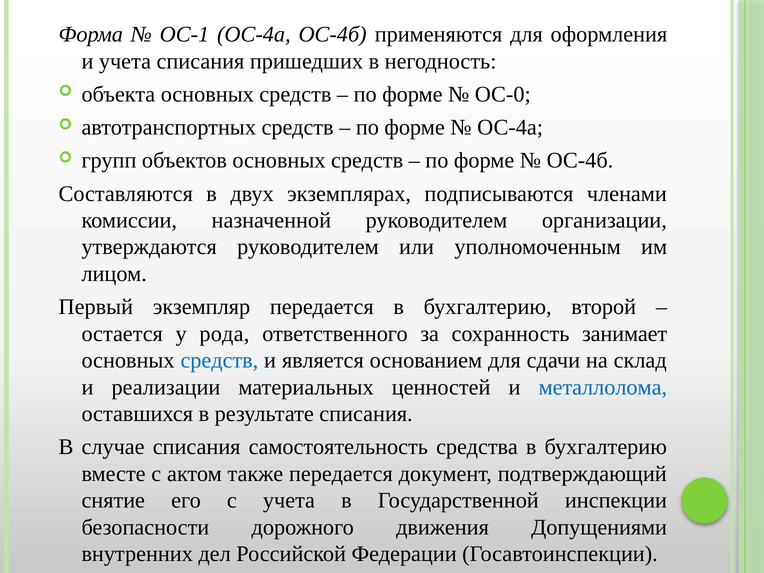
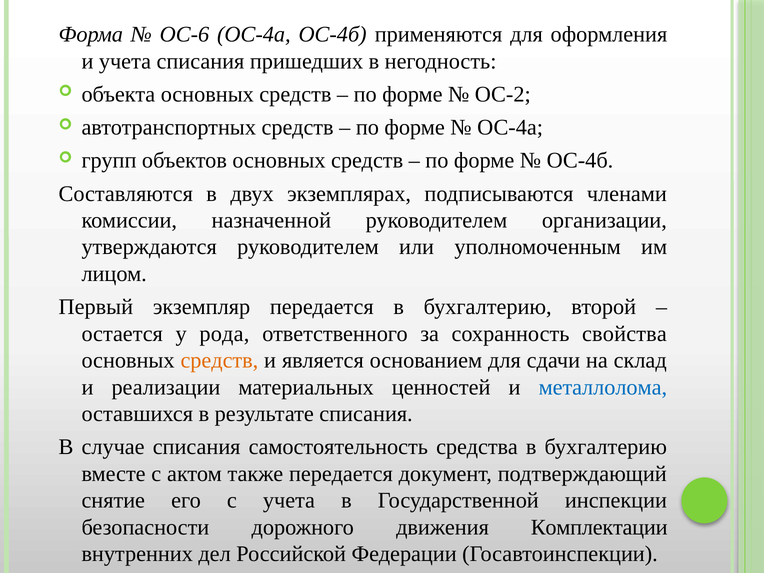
ОС-1: ОС-1 -> ОС-6 (184, 34)
ОС-0: ОС-0 -> ОС-2 (503, 94)
занимает: занимает -> свойства (624, 334)
средств colour: blue -> orange (219, 360)
Допущениями: Допущениями -> Комплектации (599, 527)
